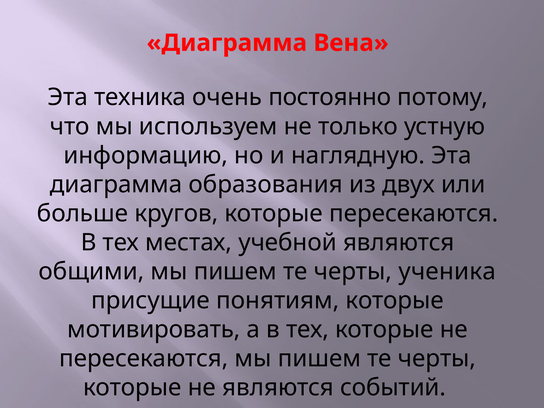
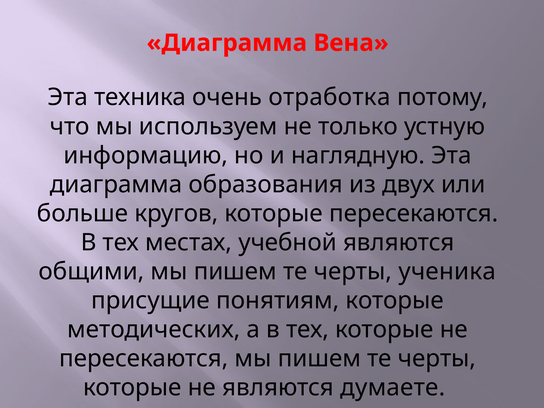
постоянно: постоянно -> отработка (330, 97)
мотивировать: мотивировать -> методических (154, 330)
событий: событий -> думаете (393, 388)
